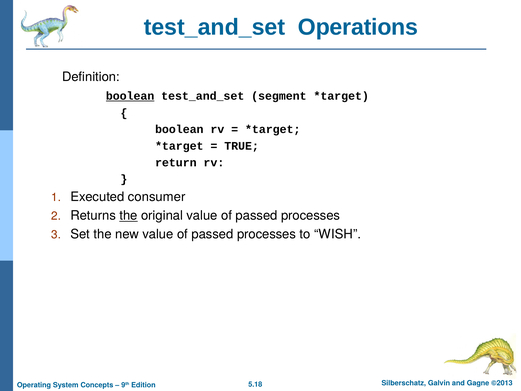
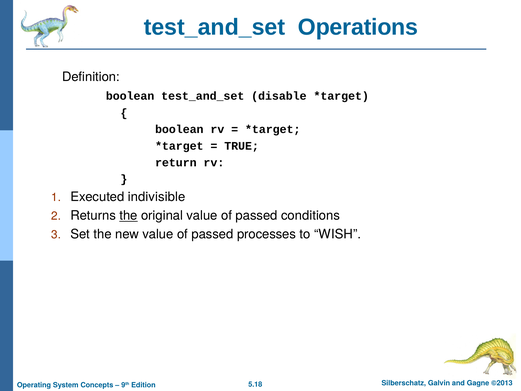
boolean underline: present -> none (130, 96)
segment: segment -> disable (279, 96)
consumer: consumer -> indivisible (157, 197)
processes: processes -> conditions (311, 216)
